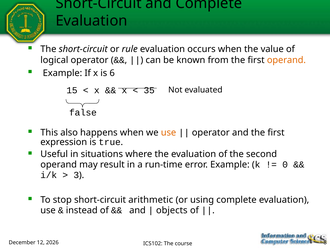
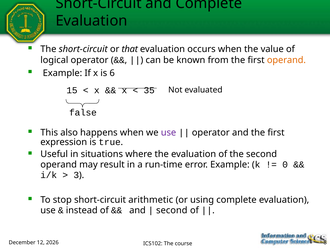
rule: rule -> that (130, 49)
use colour: orange -> purple (169, 132)
objects: objects -> second (172, 210)
